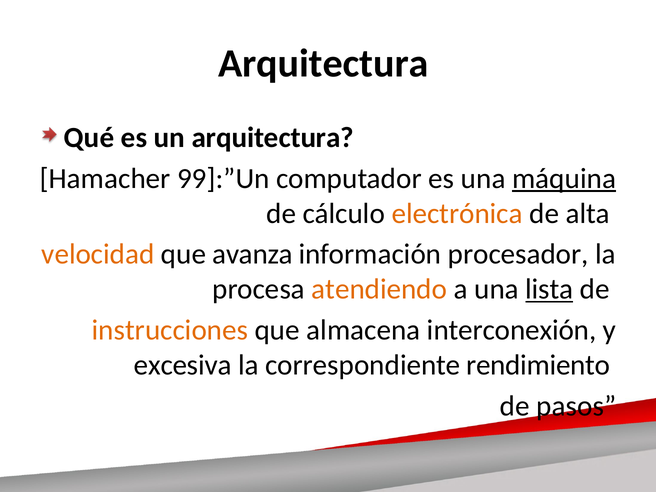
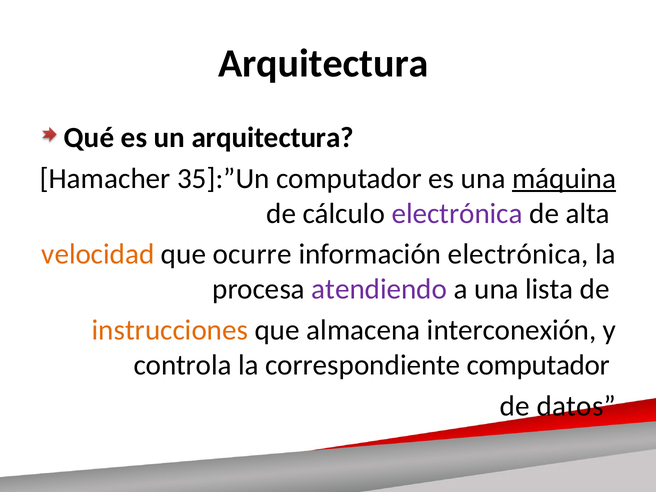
99]:”Un: 99]:”Un -> 35]:”Un (223, 178)
electrónica colour: orange -> purple (457, 213)
avanza: avanza -> ocurre (252, 254)
información procesador: procesador -> electrónica (518, 254)
atendiendo colour: orange -> purple (379, 289)
lista underline: present -> none (549, 289)
excesiva: excesiva -> controla (183, 365)
correspondiente rendimiento: rendimiento -> computador (538, 365)
pasos: pasos -> datos (576, 406)
